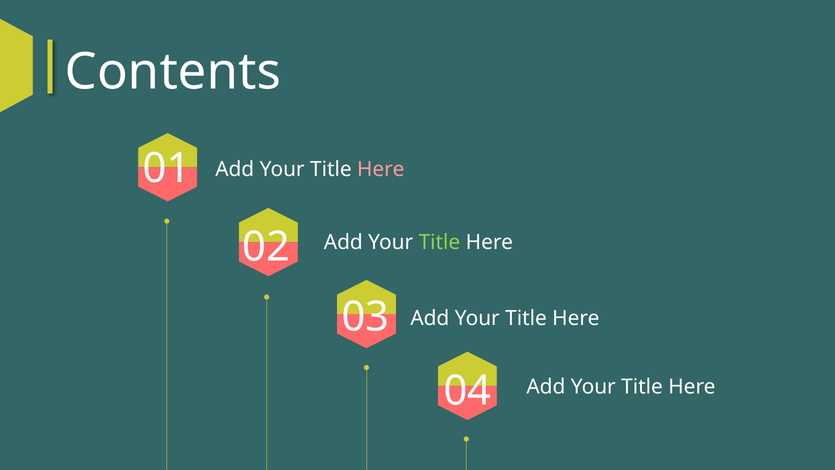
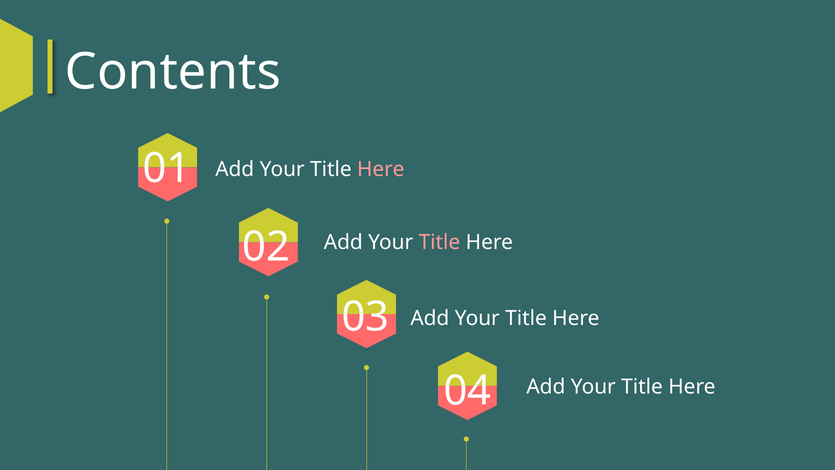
Title colour: light green -> pink (439, 242)
